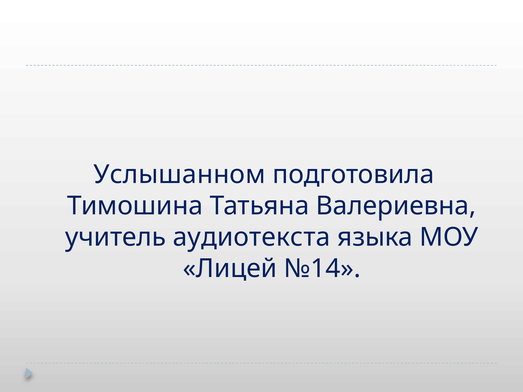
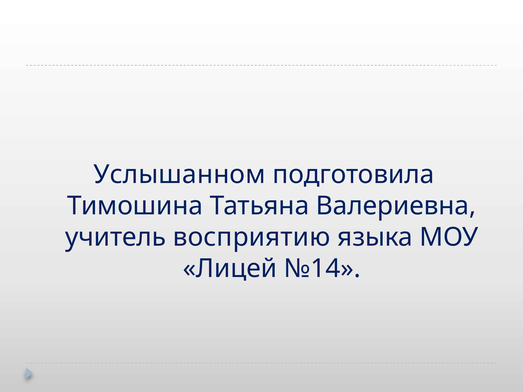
аудиотекста: аудиотекста -> восприятию (252, 237)
